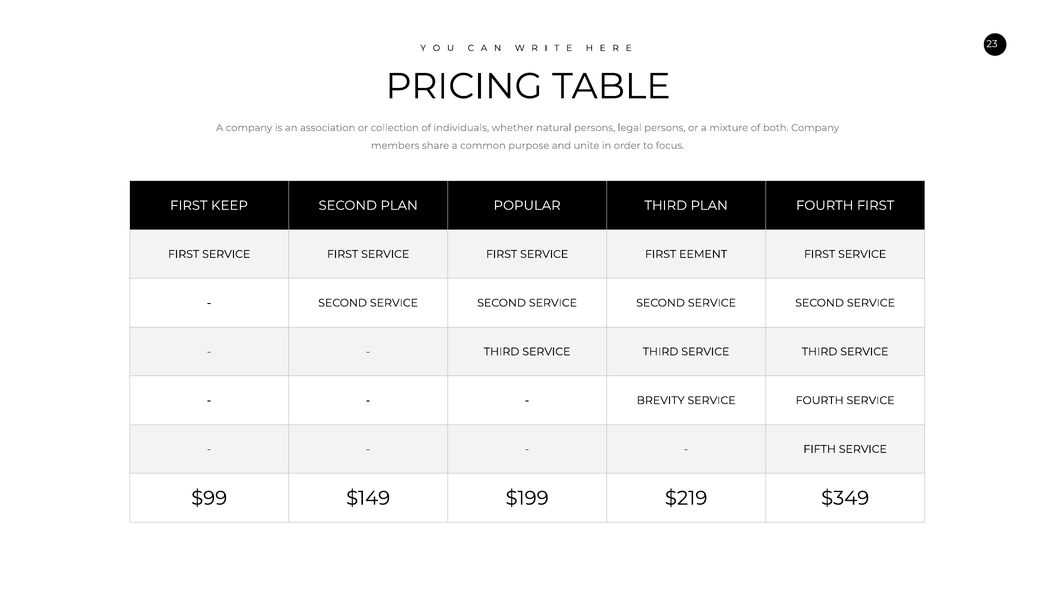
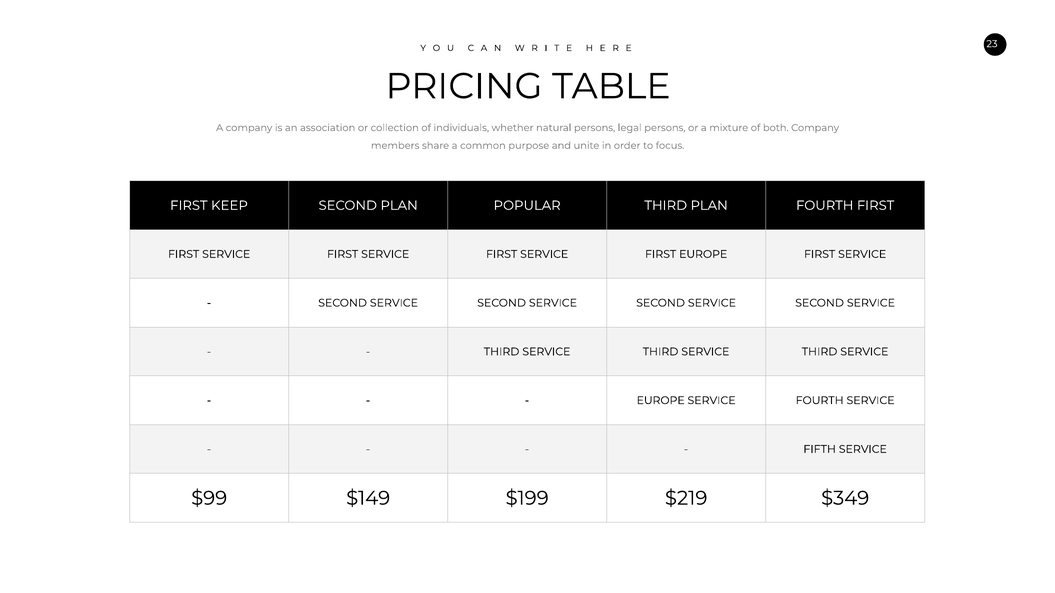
FIRST EEMENT: EEMENT -> EUROPE (703, 254)
BREVITY: BREVITY -> EUROPE (661, 401)
